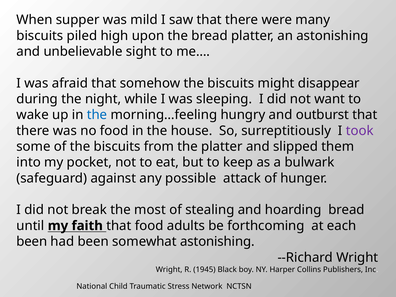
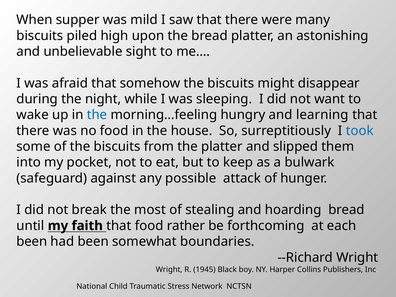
outburst: outburst -> learning (322, 115)
took colour: purple -> blue (360, 131)
adults: adults -> rather (186, 226)
somewhat astonishing: astonishing -> boundaries (217, 242)
